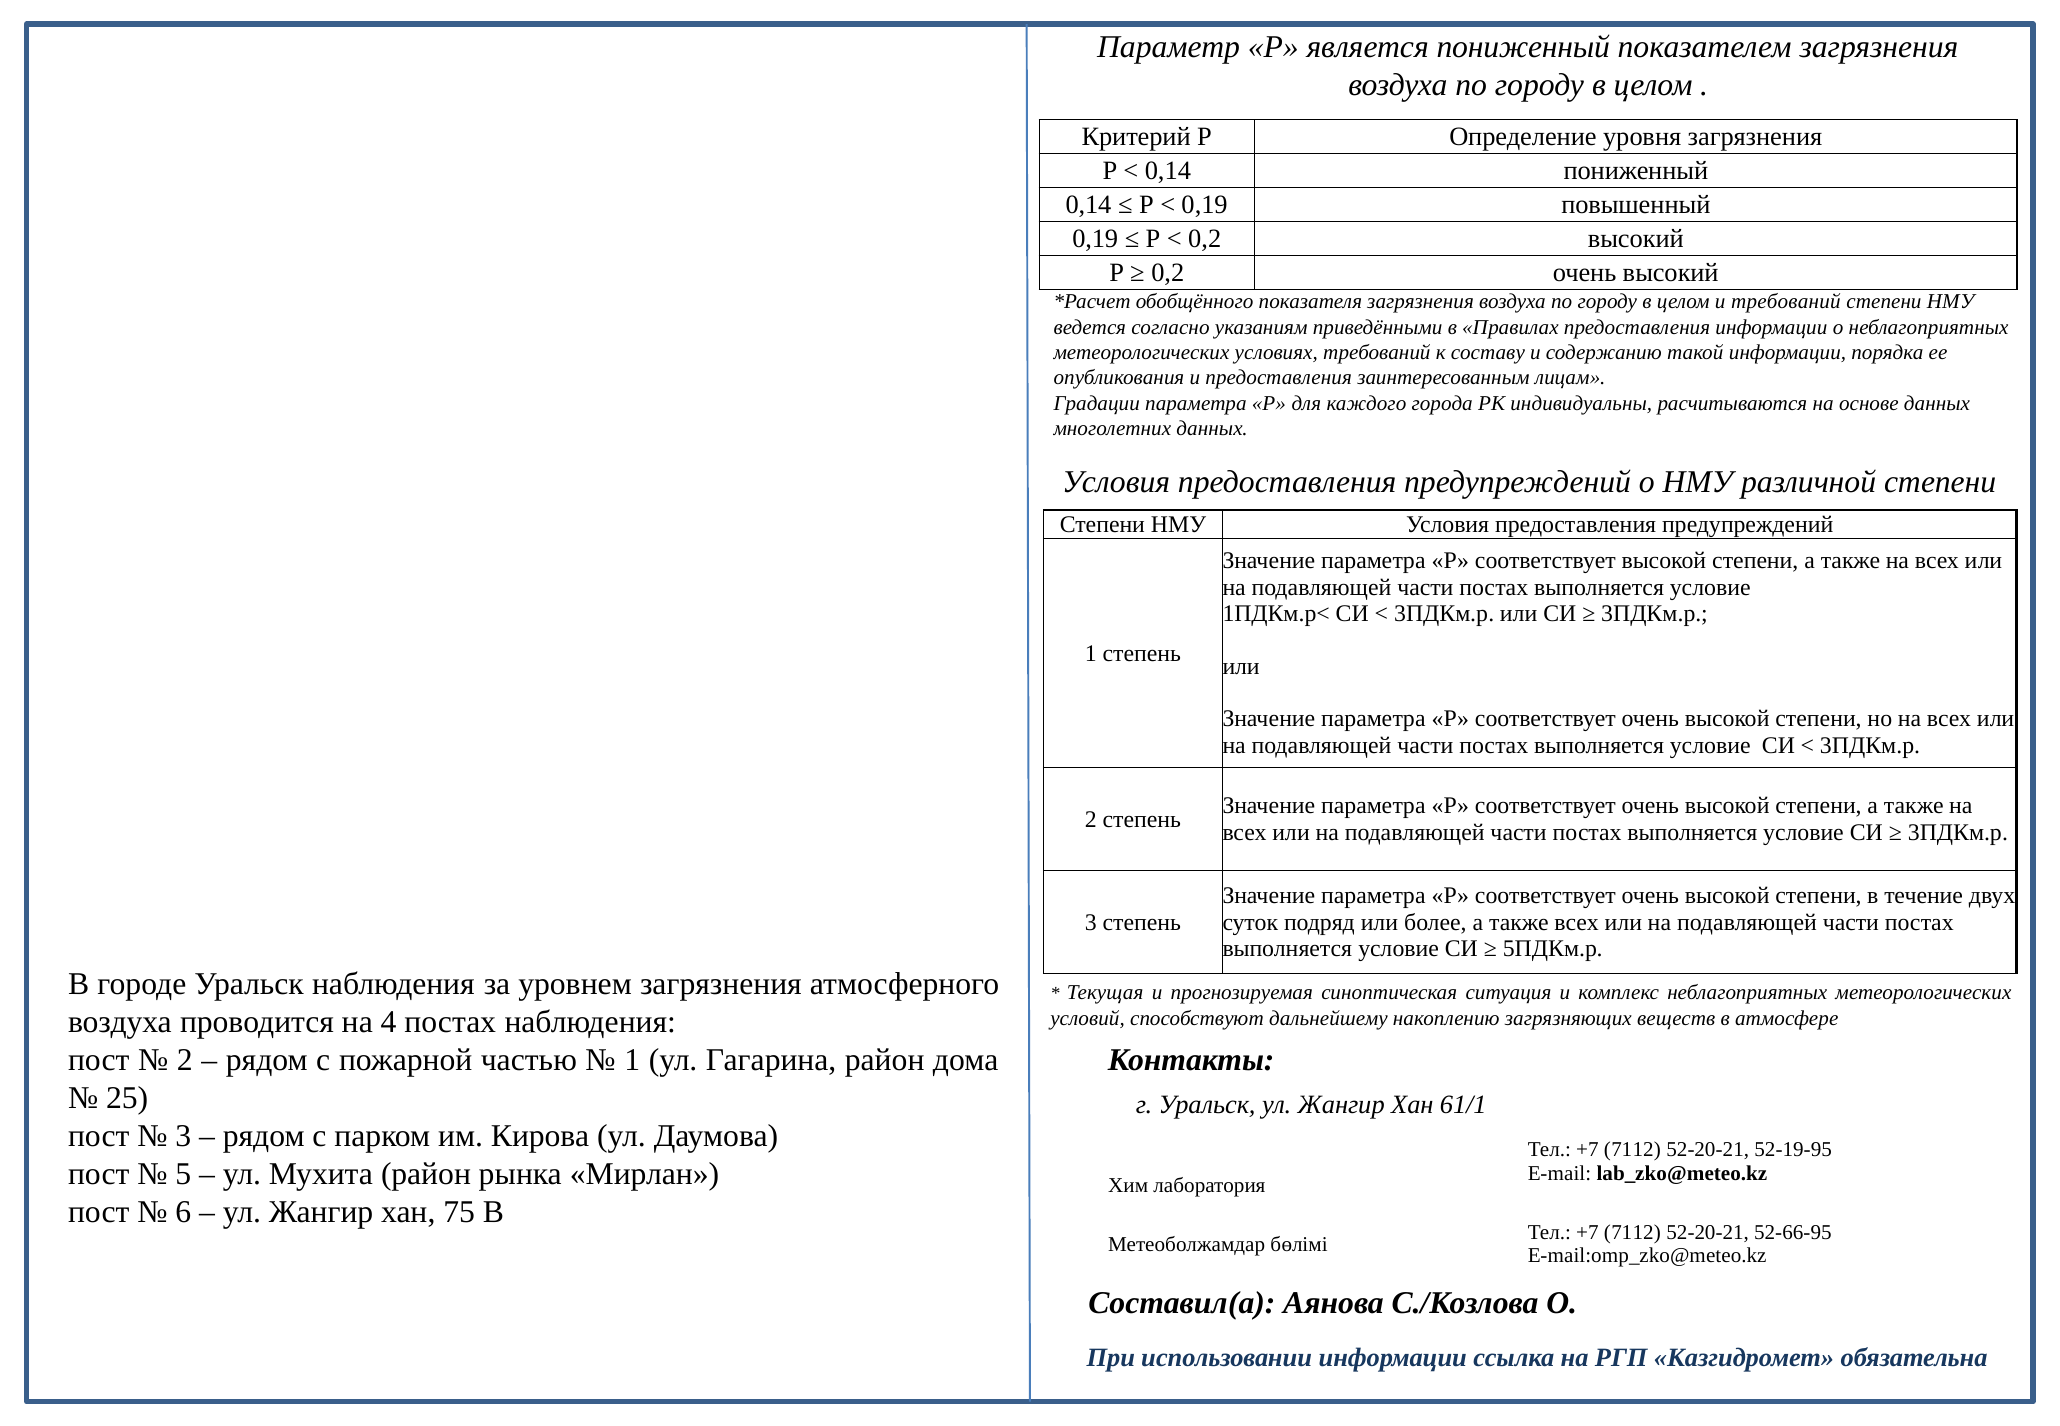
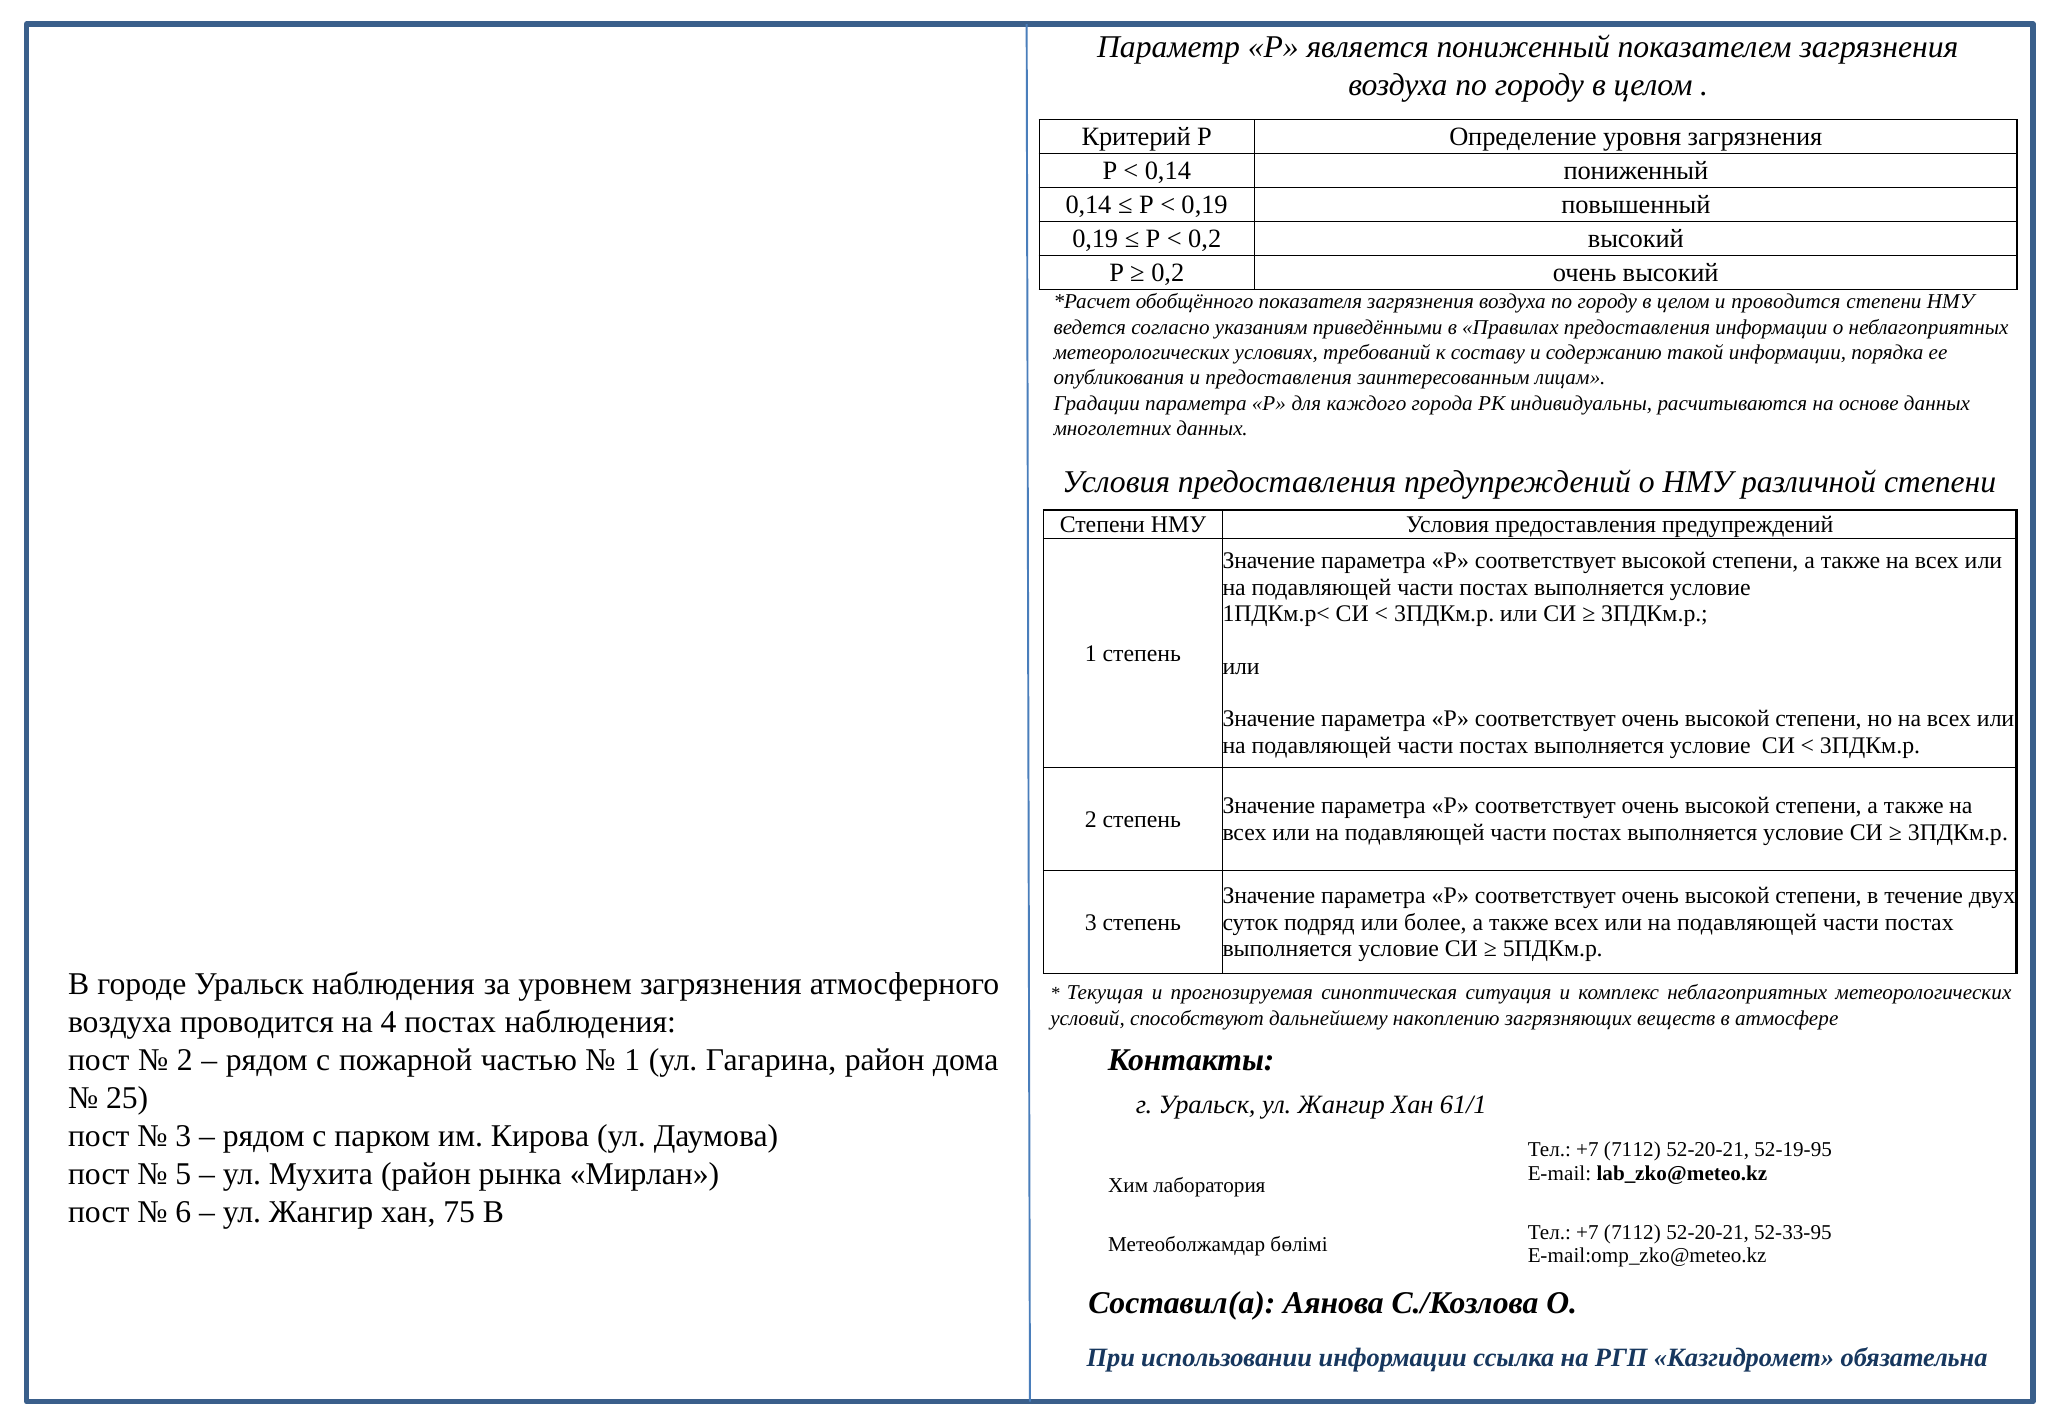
и требований: требований -> проводится (1786, 302)
52-66-95: 52-66-95 -> 52-33-95 (1793, 1232)
